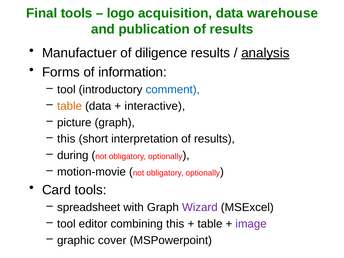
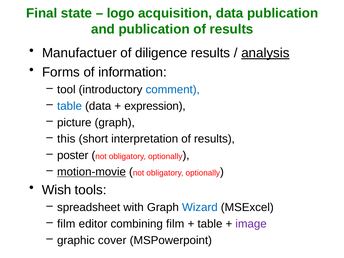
Final tools: tools -> state (77, 13)
data warehouse: warehouse -> publication (283, 13)
table colour: orange -> blue (70, 106)
interactive: interactive -> expression (155, 106)
during: during -> poster (73, 155)
motion-movie underline: none -> present (92, 172)
Card: Card -> Wish (57, 190)
Wizard colour: purple -> blue (200, 207)
tool: tool -> film (66, 224)
combining this: this -> film (175, 224)
